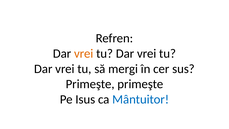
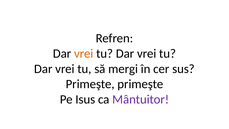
Mântuitor colour: blue -> purple (141, 99)
